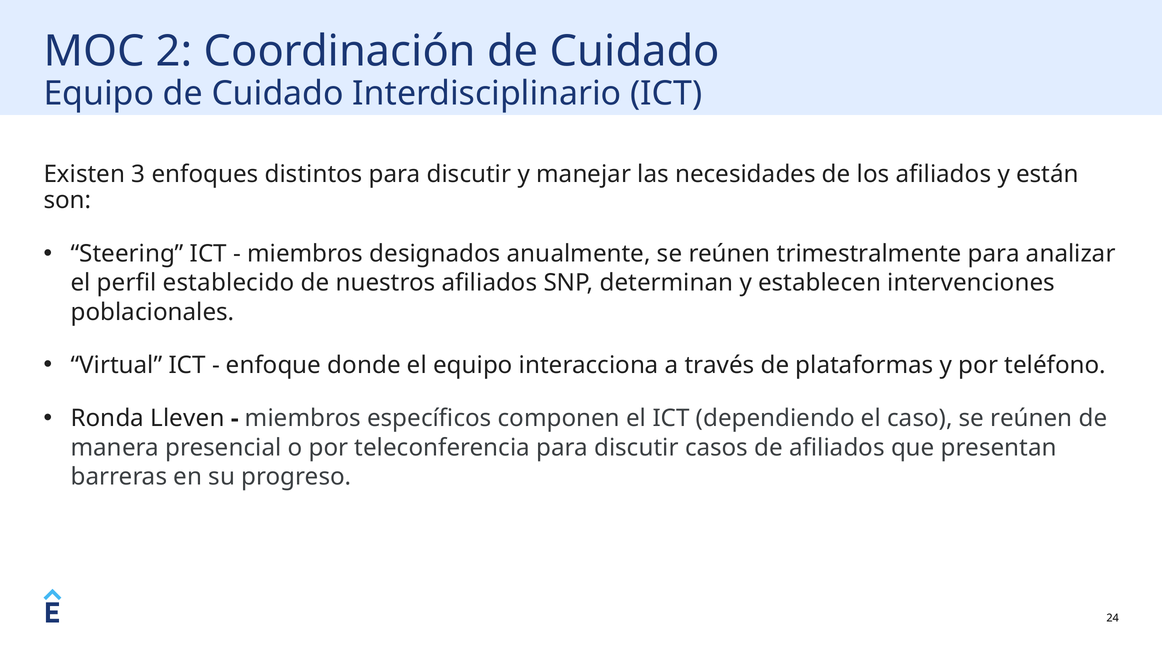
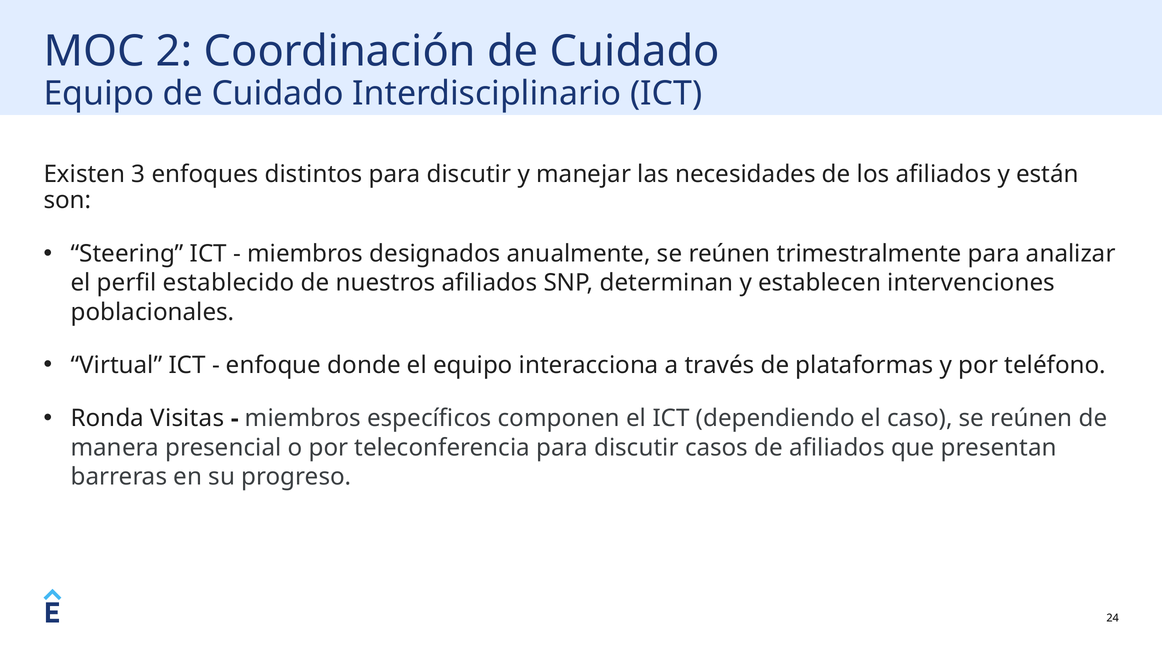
Lleven: Lleven -> Visitas (187, 419)
